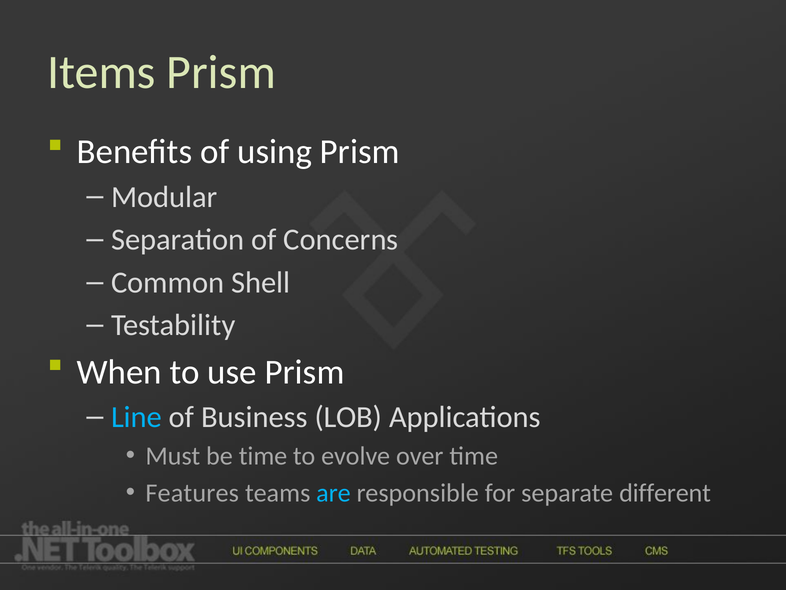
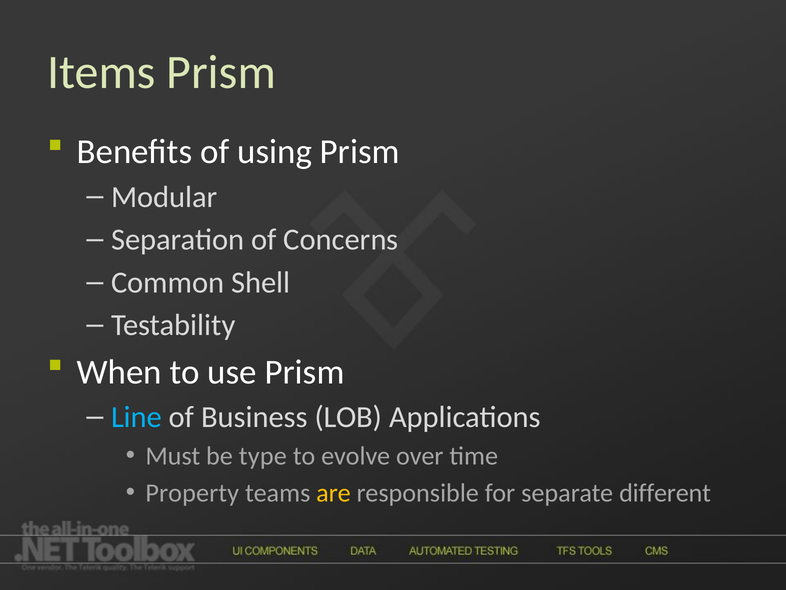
be time: time -> type (263, 456)
Features: Features -> Property (192, 492)
are colour: light blue -> yellow (333, 492)
